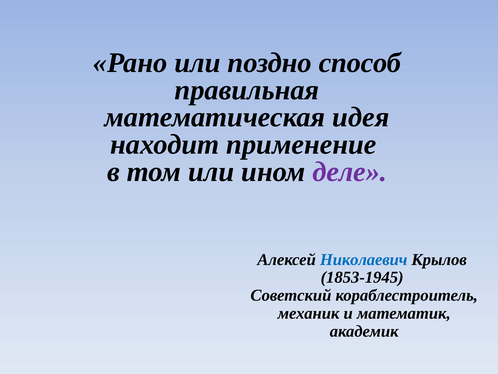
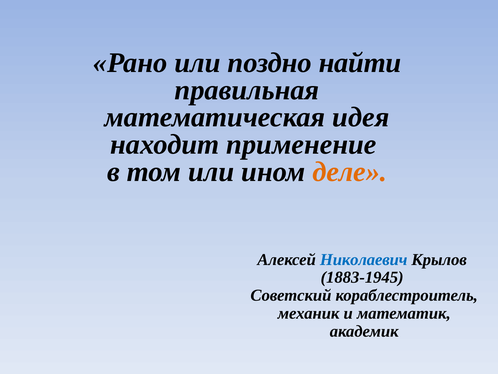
способ: способ -> найти (360, 63)
деле colour: purple -> orange (350, 172)
1853-1945: 1853-1945 -> 1883-1945 (362, 277)
